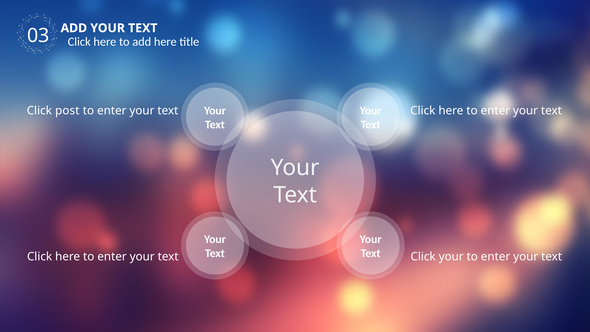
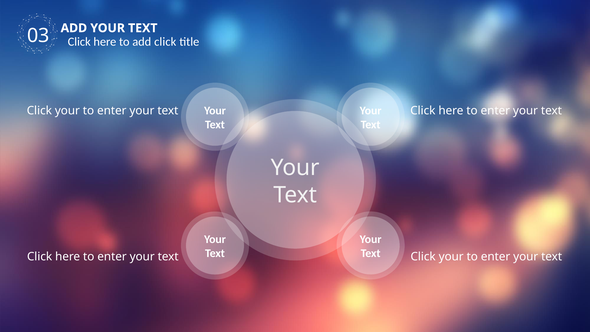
add here: here -> click (165, 42)
post: post -> your (67, 110)
